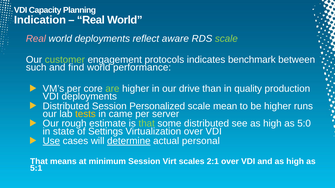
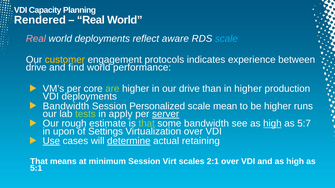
Indication: Indication -> Rendered (40, 20)
scale colour: light green -> light blue (226, 39)
customer colour: light green -> yellow (65, 60)
benchmark: benchmark -> experience (252, 60)
such: such -> drive (36, 68)
in quality: quality -> higher (248, 89)
Distributed: Distributed -> Bandwidth (66, 106)
tests colour: yellow -> light green (85, 114)
came: came -> apply (121, 114)
server underline: none -> present (166, 114)
some distributed: distributed -> bandwidth (207, 124)
high underline: none -> present (272, 124)
5:0: 5:0 -> 5:7 (304, 124)
state: state -> upon (64, 132)
personal: personal -> retaining (201, 141)
